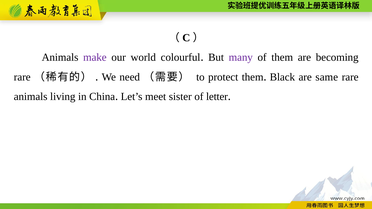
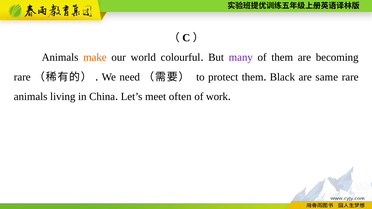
make colour: purple -> orange (95, 57)
sister: sister -> often (180, 97)
letter: letter -> work (217, 97)
